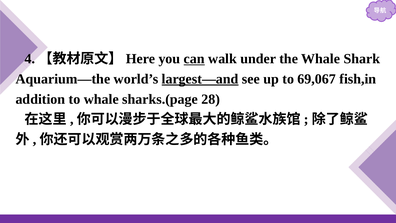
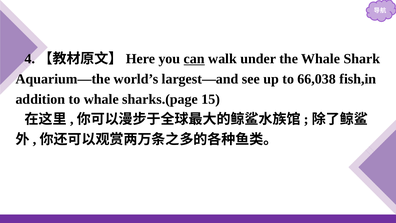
largest—and underline: present -> none (200, 79)
69,067: 69,067 -> 66,038 (317, 79)
28: 28 -> 15 (211, 99)
